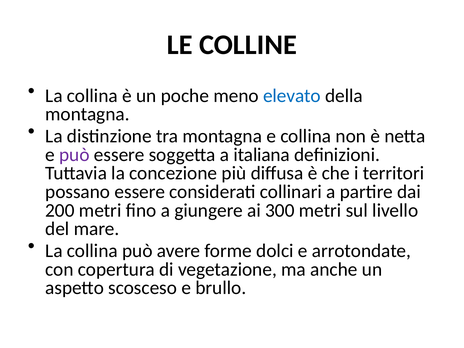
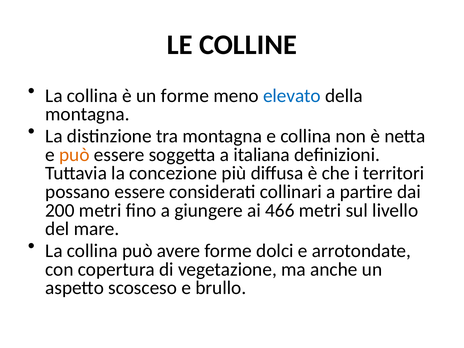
un poche: poche -> forme (185, 96)
può colour: purple -> orange (74, 155)
300: 300 -> 466 (280, 210)
